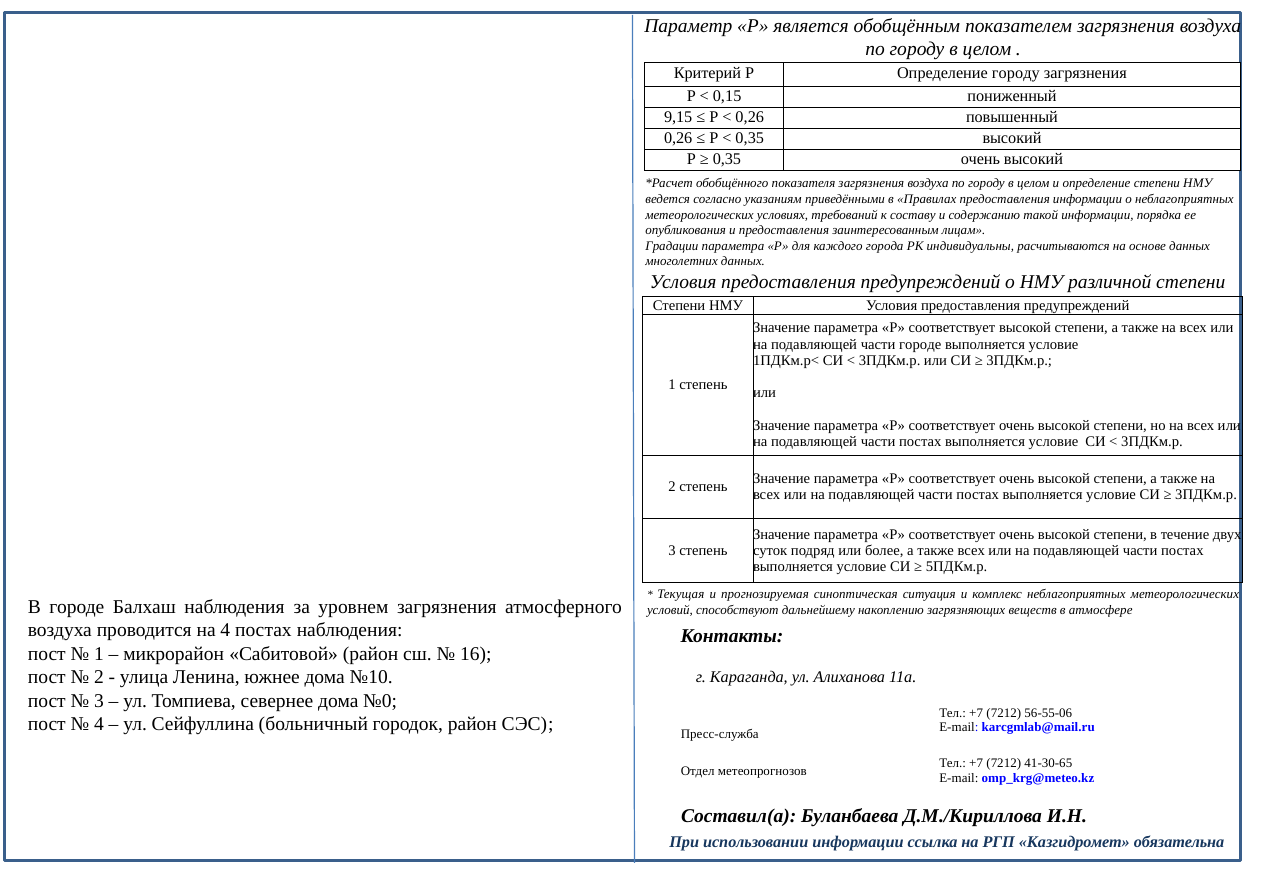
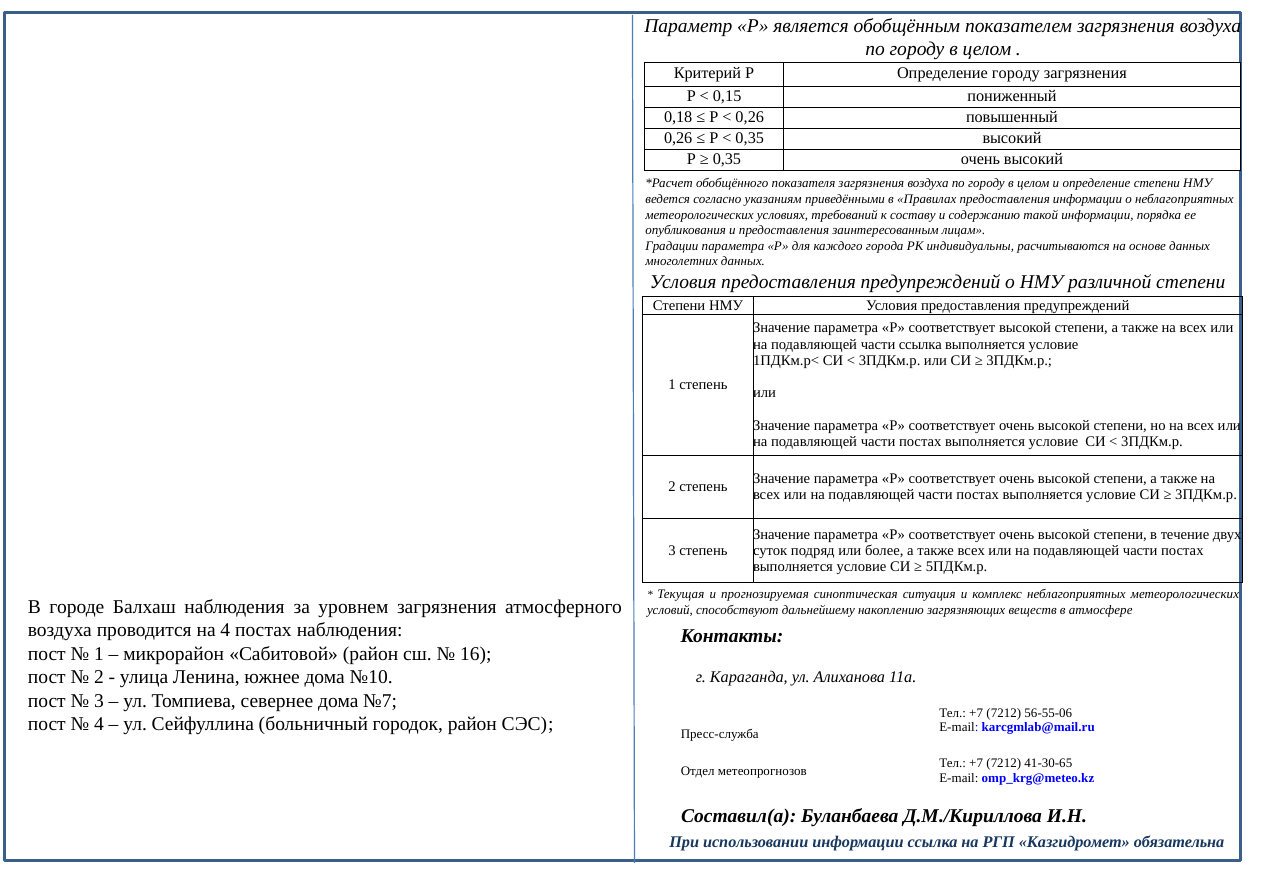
9,15: 9,15 -> 0,18 (678, 118)
части городе: городе -> ссылка (920, 344)
№0: №0 -> №7 (380, 701)
